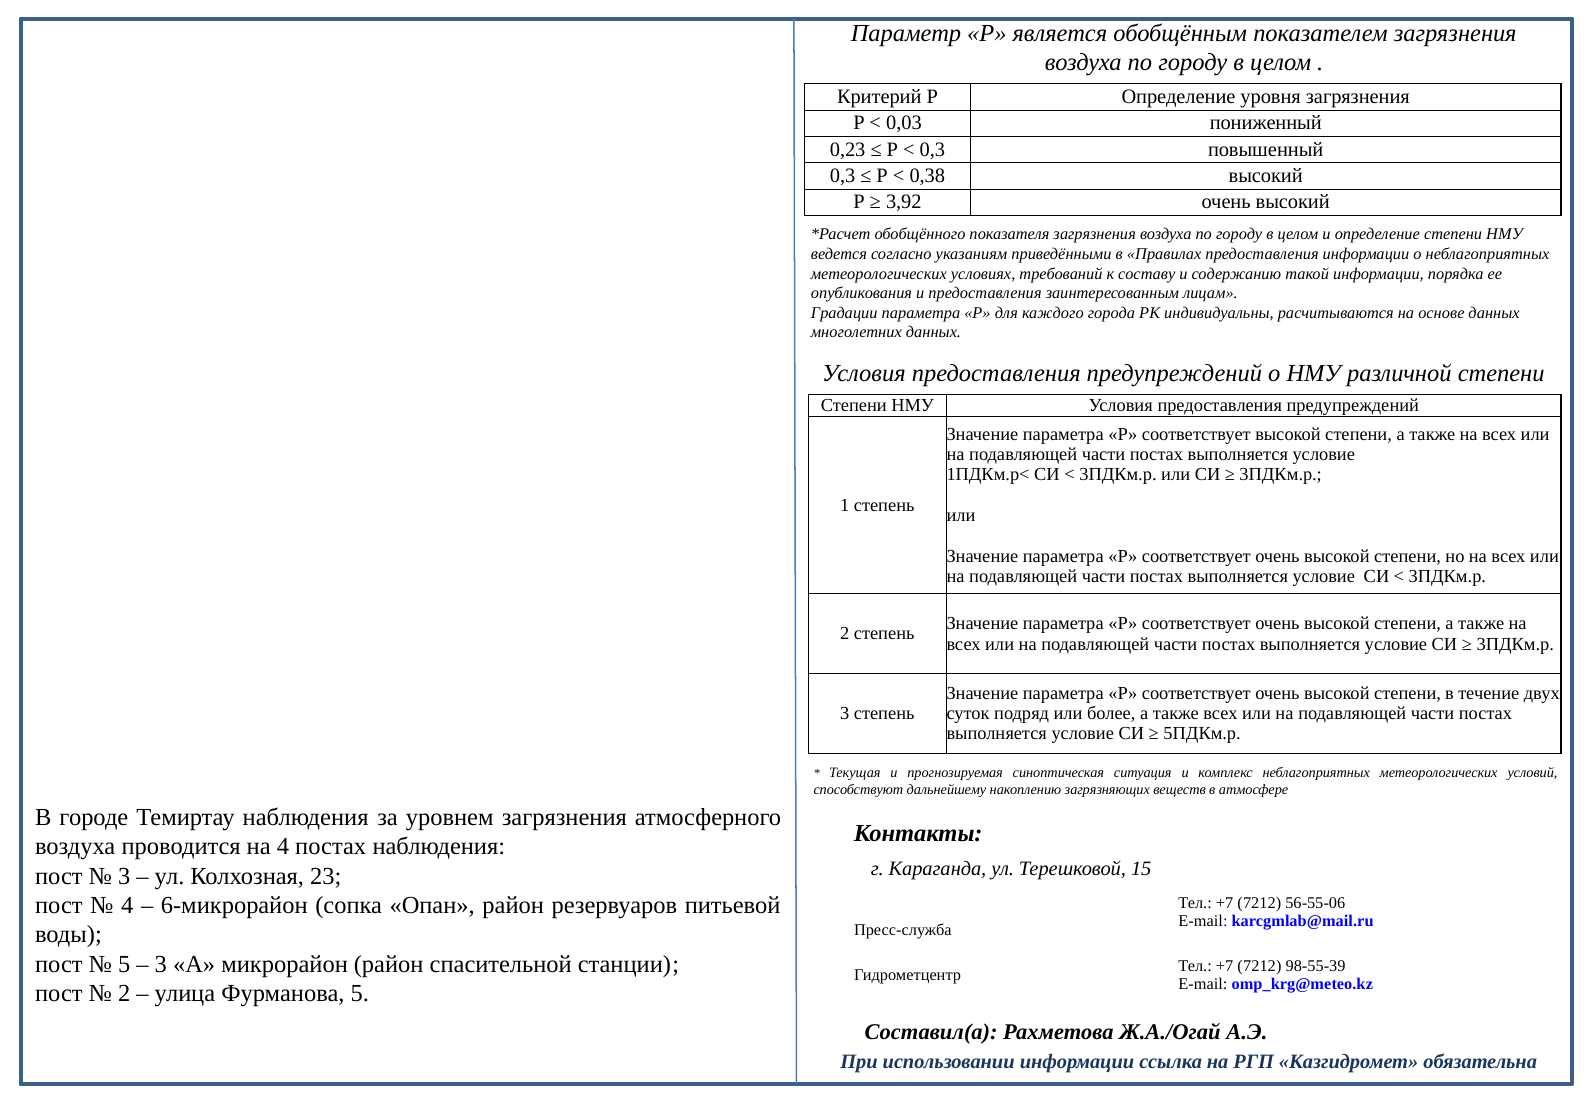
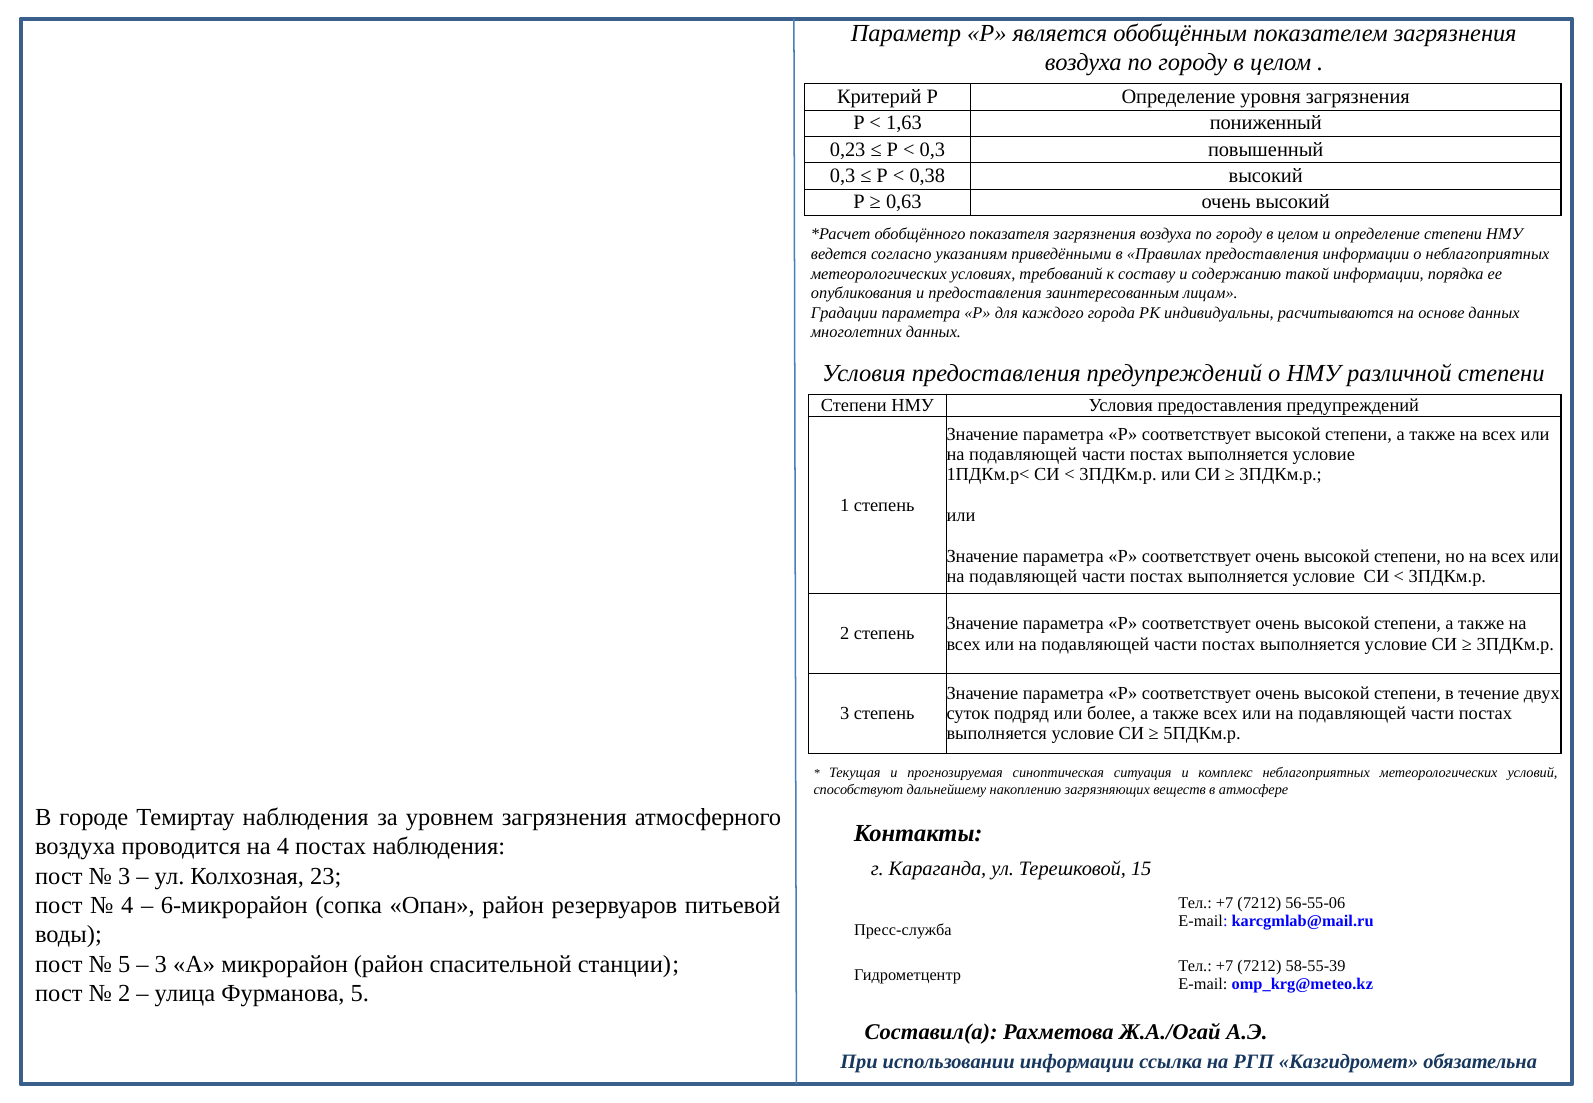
0,03: 0,03 -> 1,63 (904, 123)
3,92: 3,92 -> 0,63 (904, 202)
98-55-39: 98-55-39 -> 58-55-39 (1316, 966)
